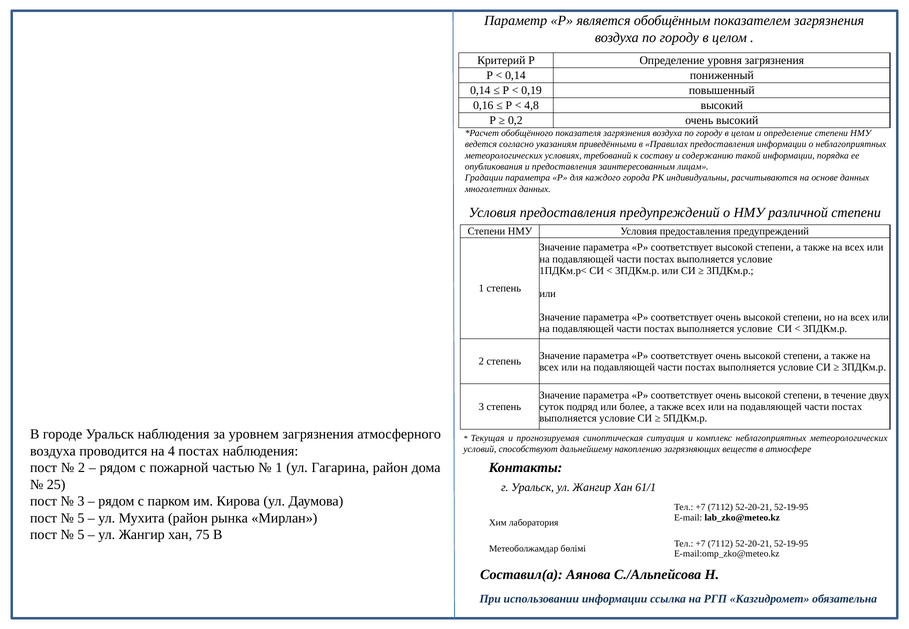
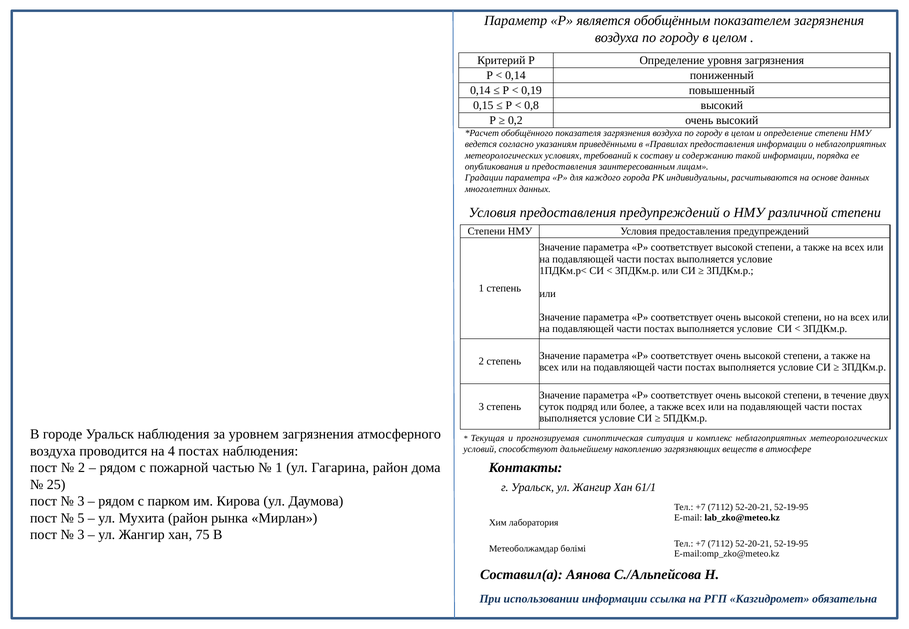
0,16: 0,16 -> 0,15 (483, 105)
4,8: 4,8 -> 0,8 (532, 105)
5: 5 -> 3 (81, 535)
